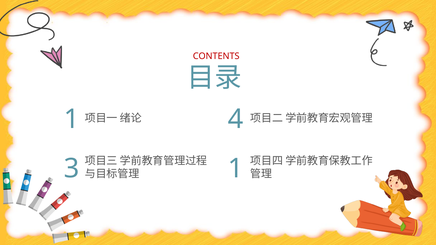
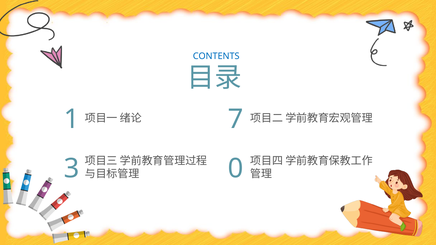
CONTENTS colour: red -> blue (216, 56)
4: 4 -> 7 (236, 119)
3 1: 1 -> 0 (236, 169)
